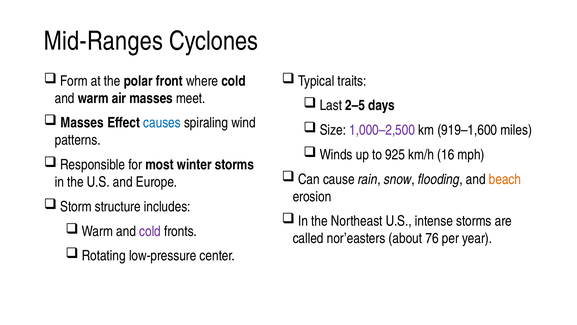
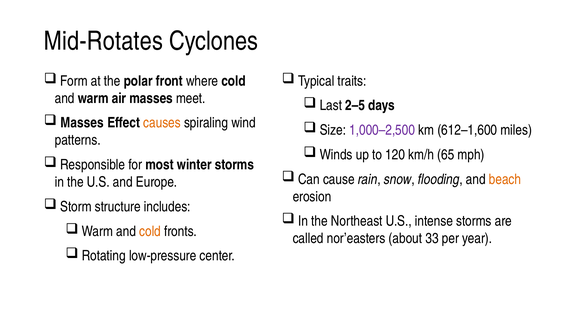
Mid-Ranges: Mid-Ranges -> Mid-Rotates (103, 41)
causes colour: blue -> orange (162, 123)
919–1,600: 919–1,600 -> 612–1,600 (467, 130)
925: 925 -> 120 (395, 154)
16: 16 -> 65 (446, 154)
cold colour: purple -> orange (150, 231)
76: 76 -> 33 (432, 238)
